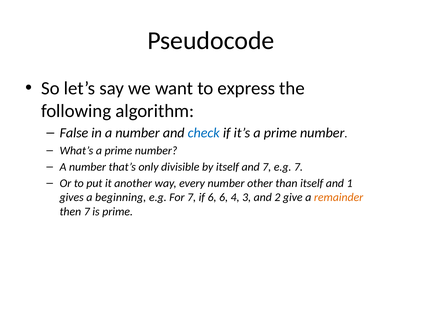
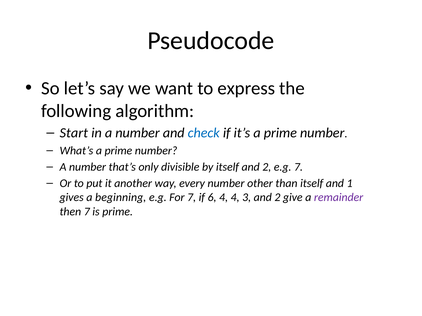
False: False -> Start (74, 133)
itself and 7: 7 -> 2 (267, 167)
6 6: 6 -> 4 (224, 198)
remainder colour: orange -> purple (339, 198)
